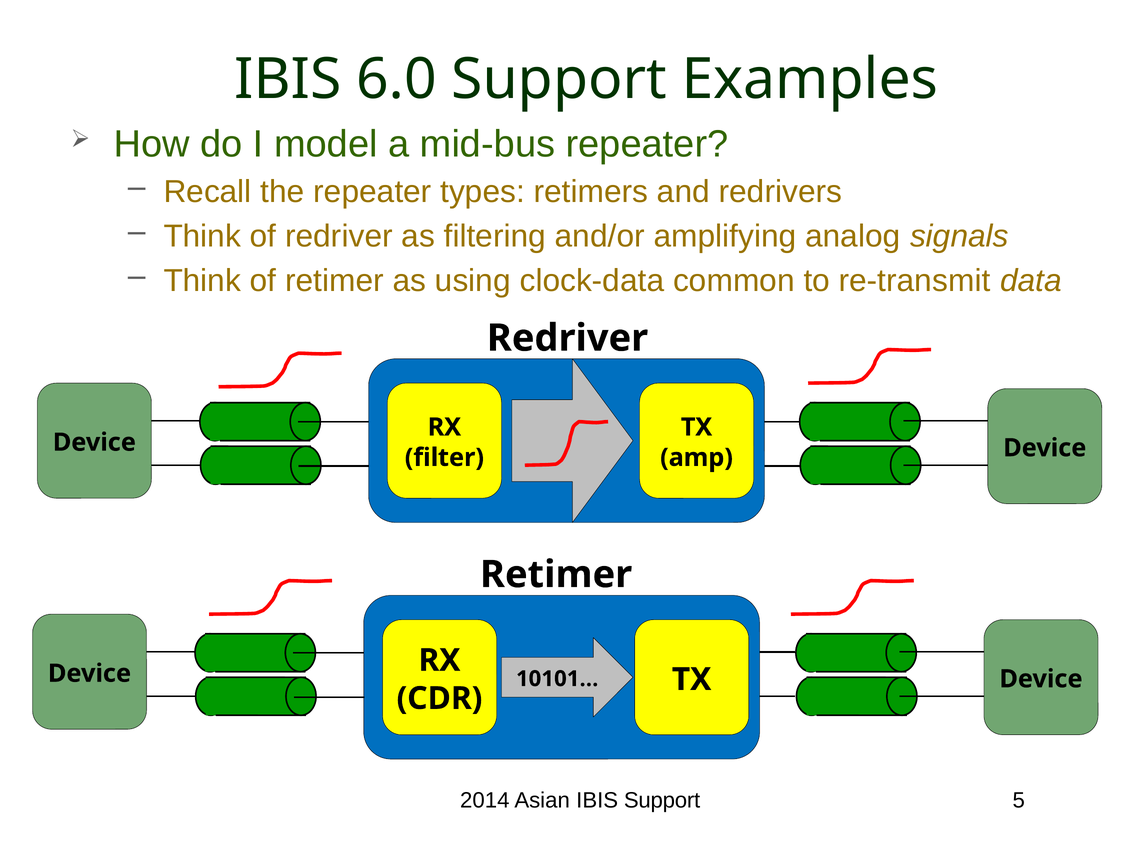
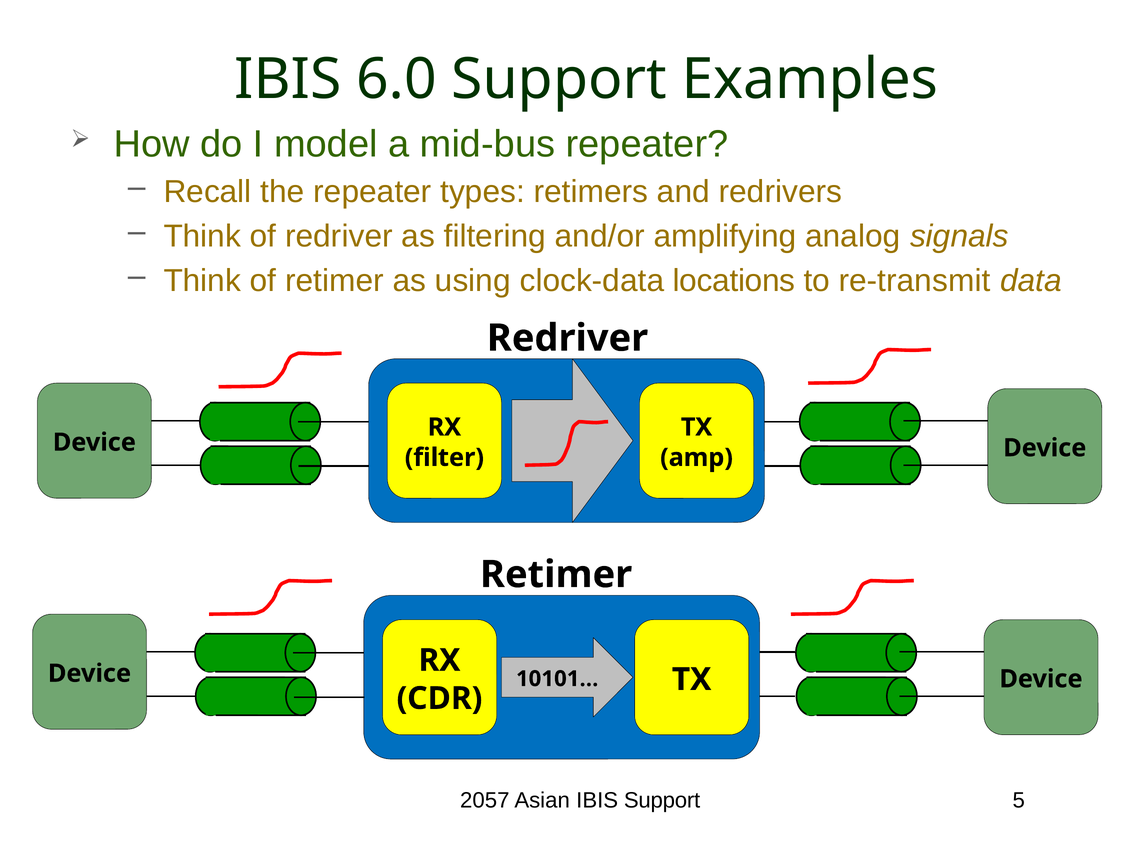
common: common -> locations (734, 281)
2014: 2014 -> 2057 (485, 800)
